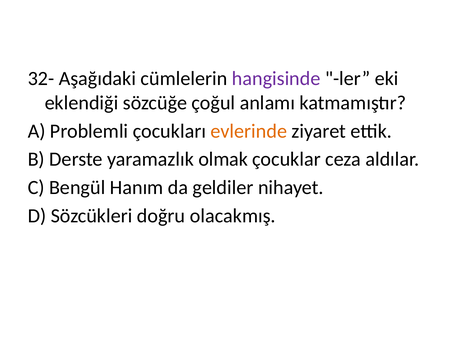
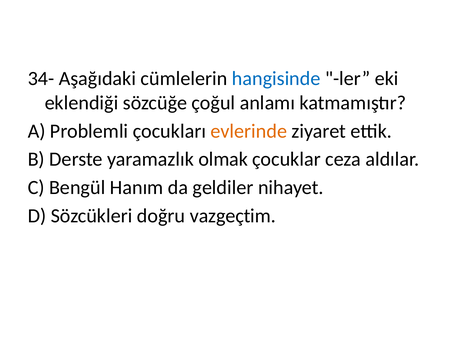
32-: 32- -> 34- (41, 79)
hangisinde colour: purple -> blue (276, 79)
olacakmış: olacakmış -> vazgeçtim (233, 216)
